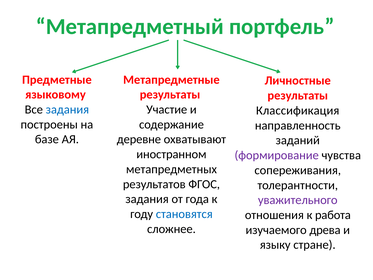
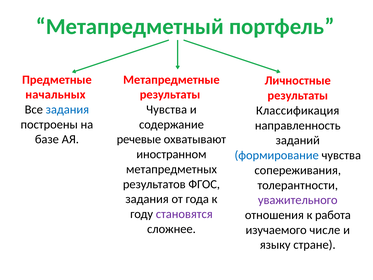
языковому: языковому -> начальных (55, 94)
Участие: Участие -> Чувства (167, 109)
деревне: деревне -> речевые (139, 139)
формирование colour: purple -> blue (277, 155)
становятся colour: blue -> purple (184, 214)
древа: древа -> числе (325, 230)
